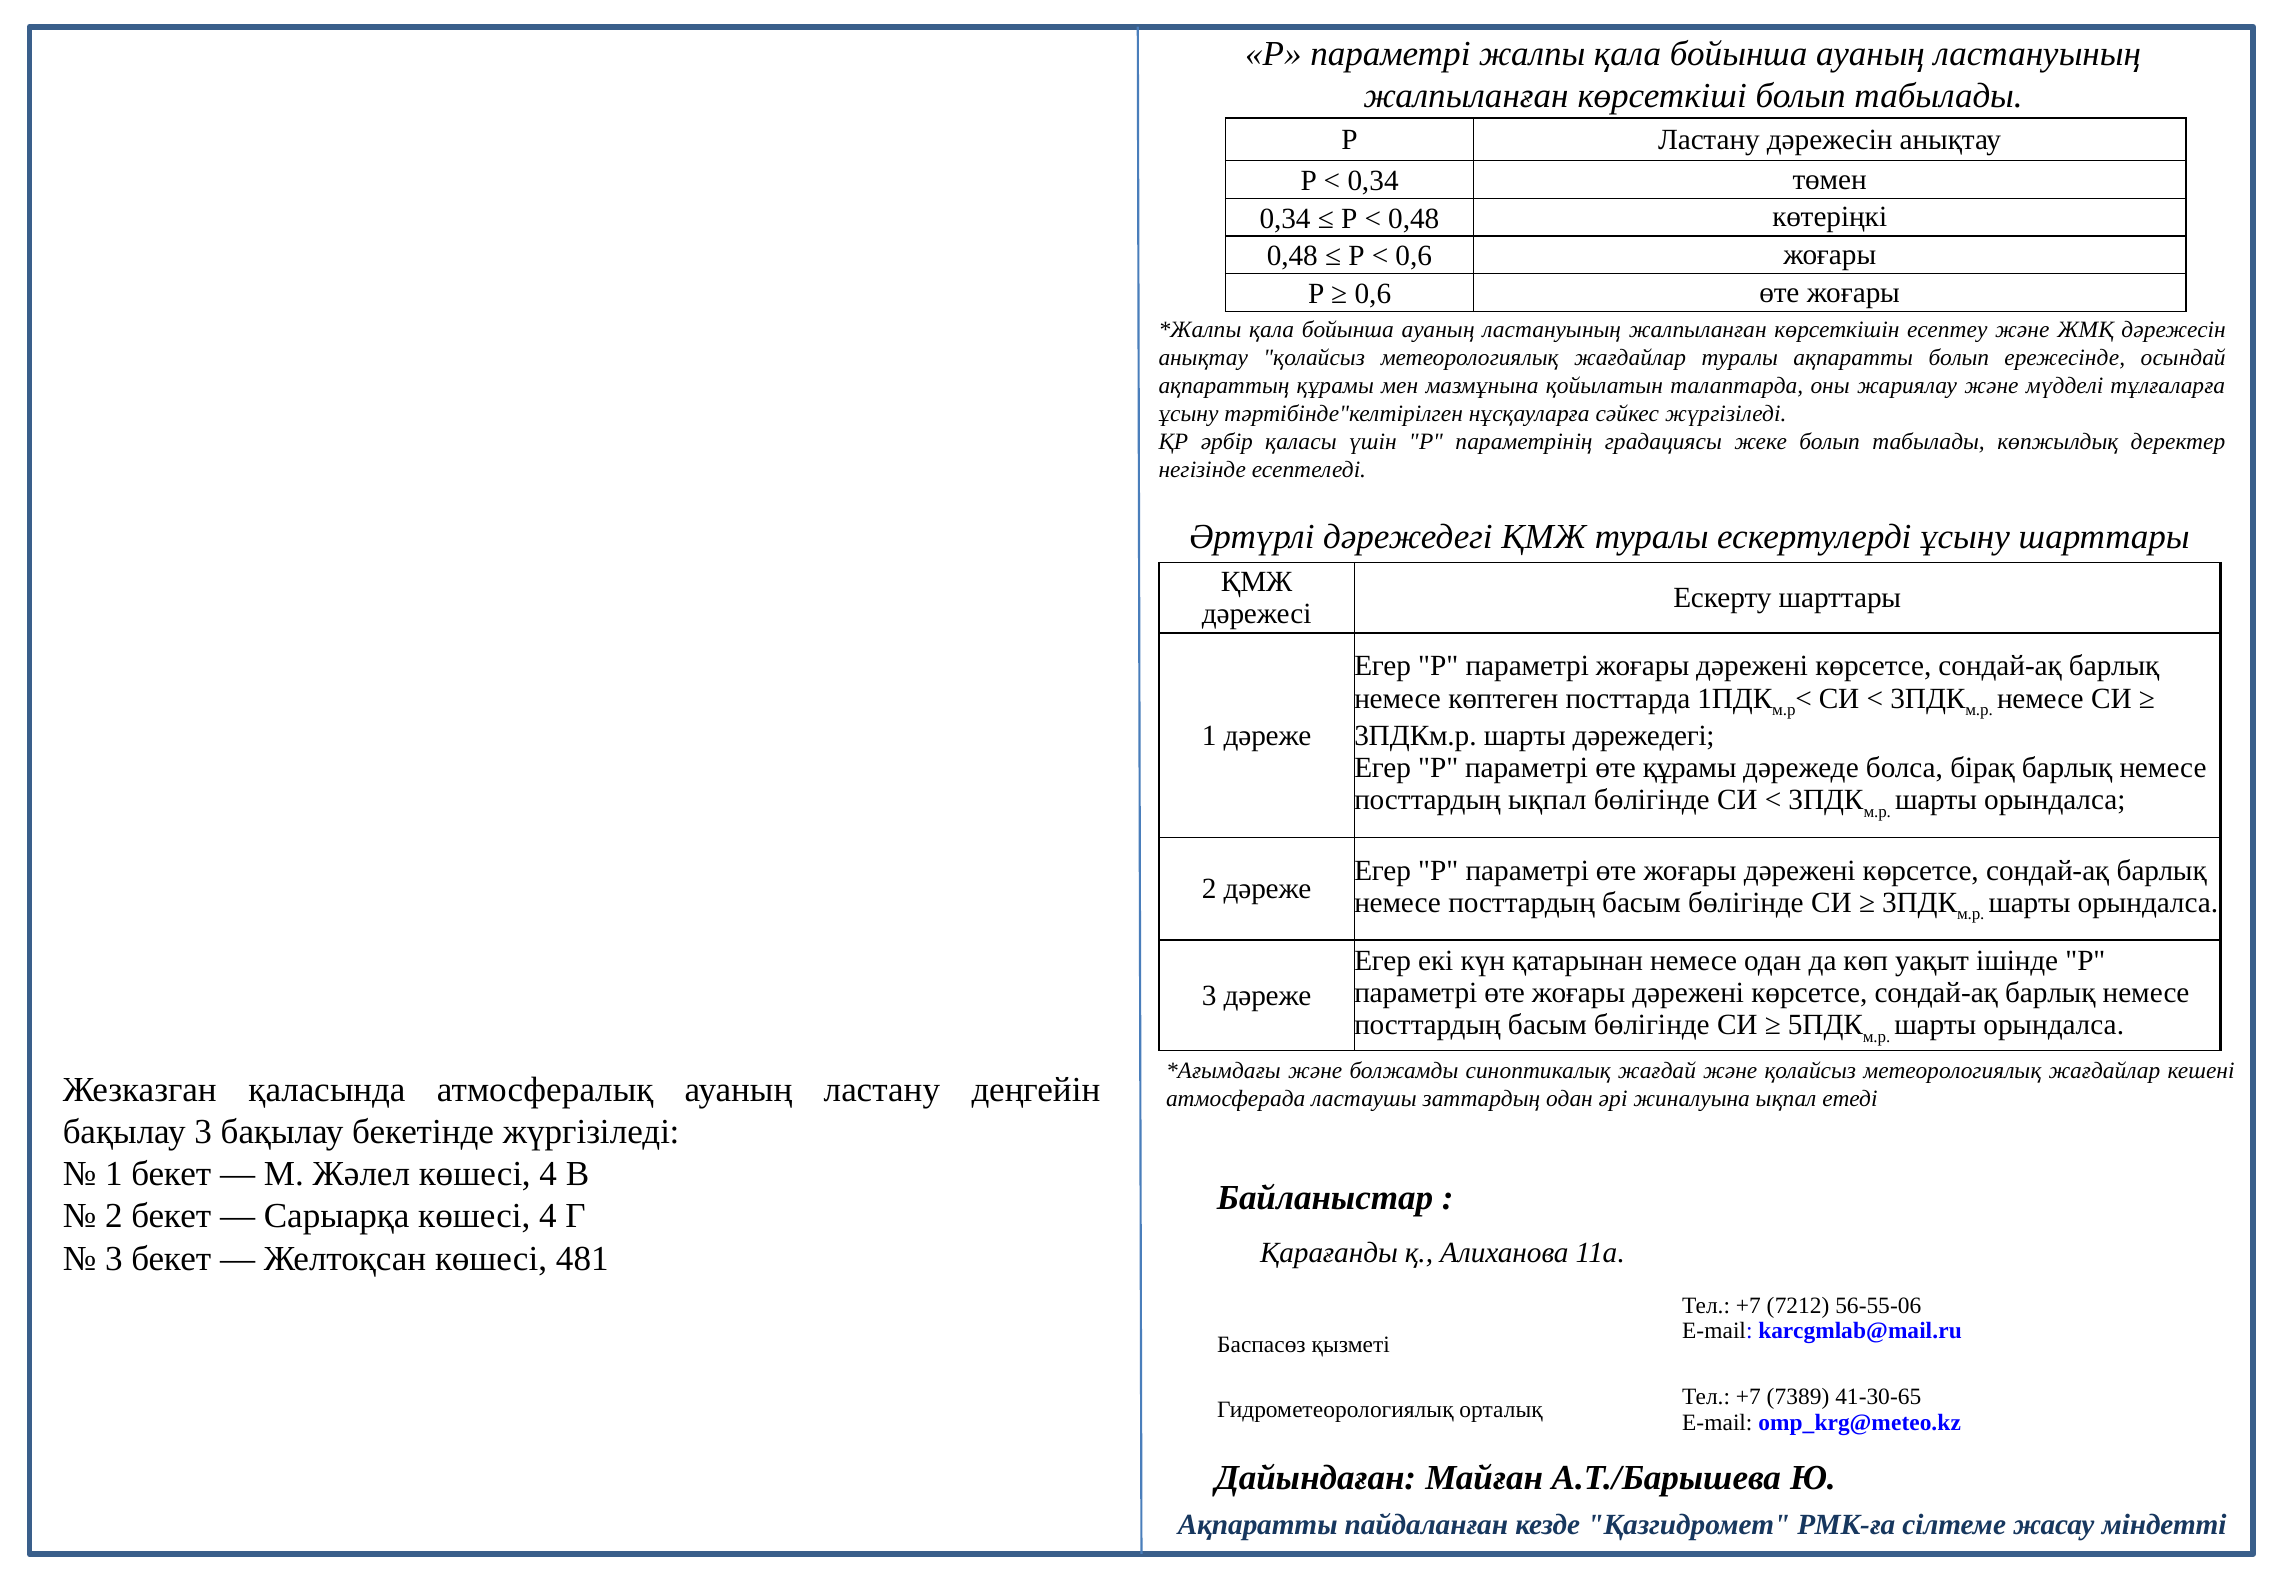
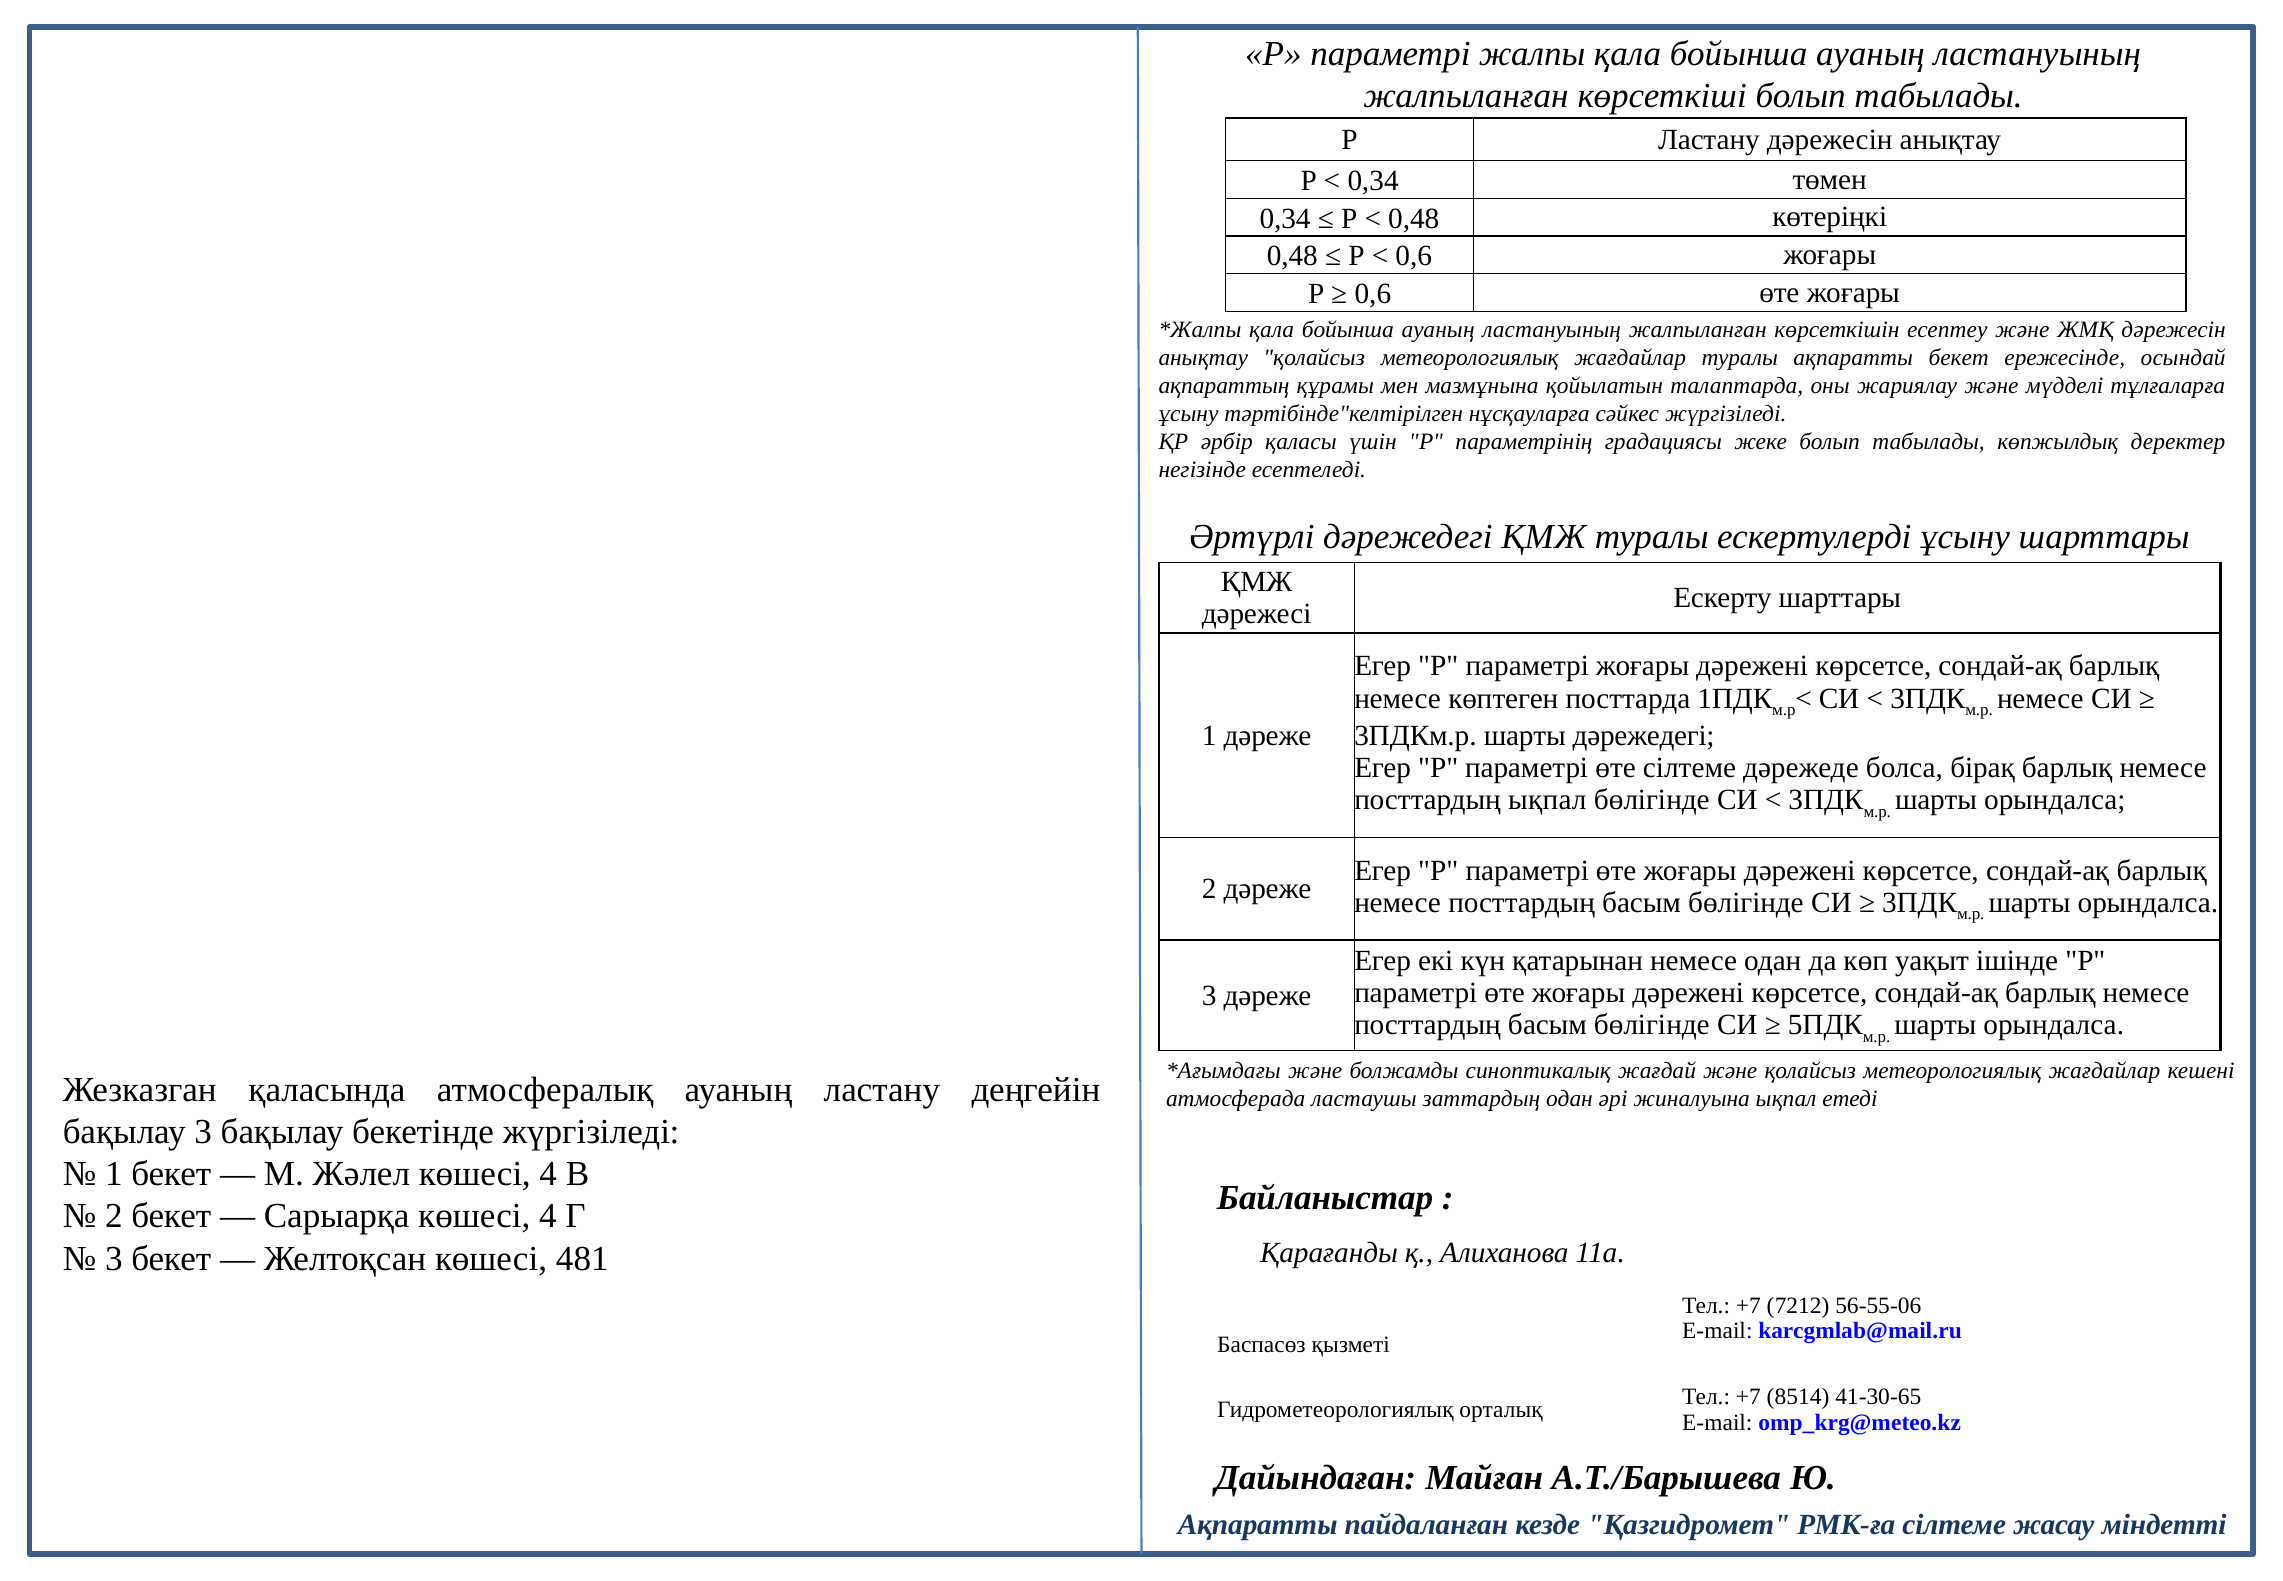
ақпаратты болып: болып -> бекет (1959, 357)
өте құрамы: құрамы -> сілтеме (1689, 767)
7389: 7389 -> 8514 (1798, 1396)
